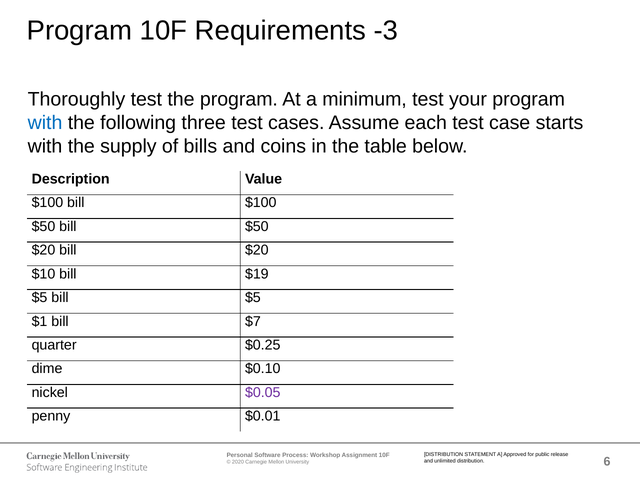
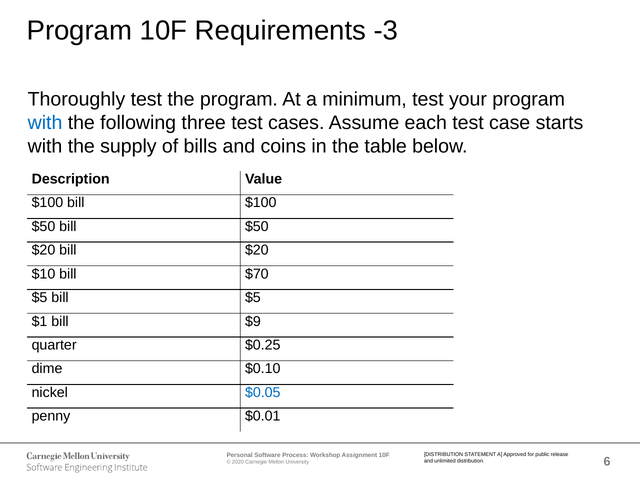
$19: $19 -> $70 (257, 274)
$7: $7 -> $9 (253, 321)
$0.05 colour: purple -> blue (263, 392)
